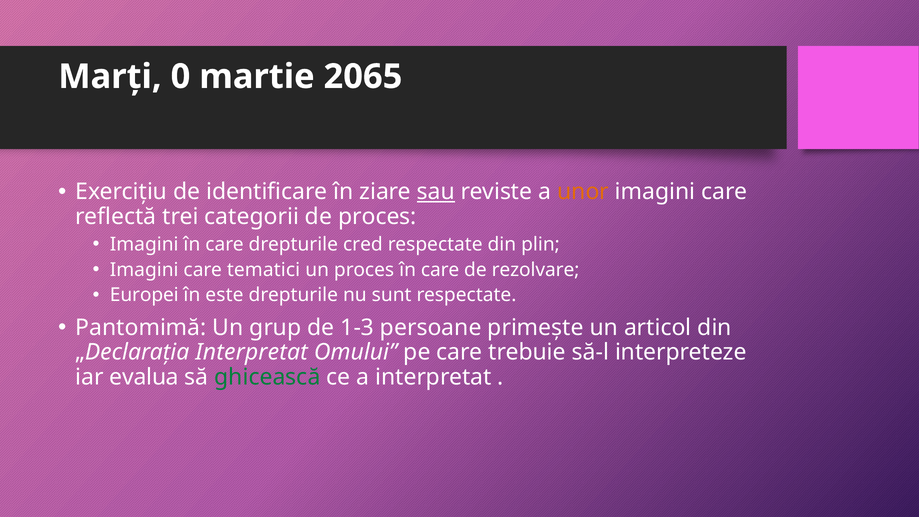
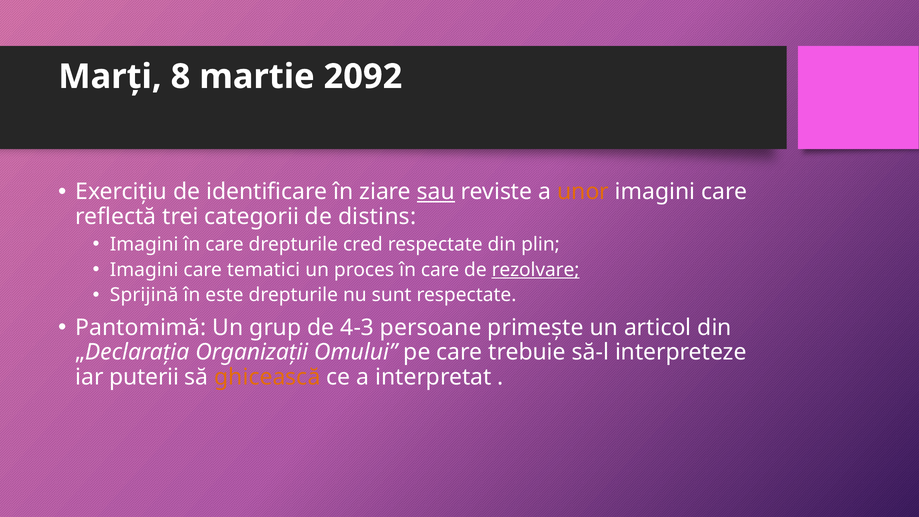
0: 0 -> 8 (180, 77)
2065: 2065 -> 2092 (363, 77)
de proces: proces -> distins (377, 217)
rezolvare underline: none -> present (536, 270)
Europei: Europei -> Sprijină (144, 295)
1-3: 1-3 -> 4-3 (357, 327)
„Declarația Interpretat: Interpretat -> Organizații (252, 352)
evalua: evalua -> puterii (144, 377)
ghicească colour: green -> orange (267, 377)
